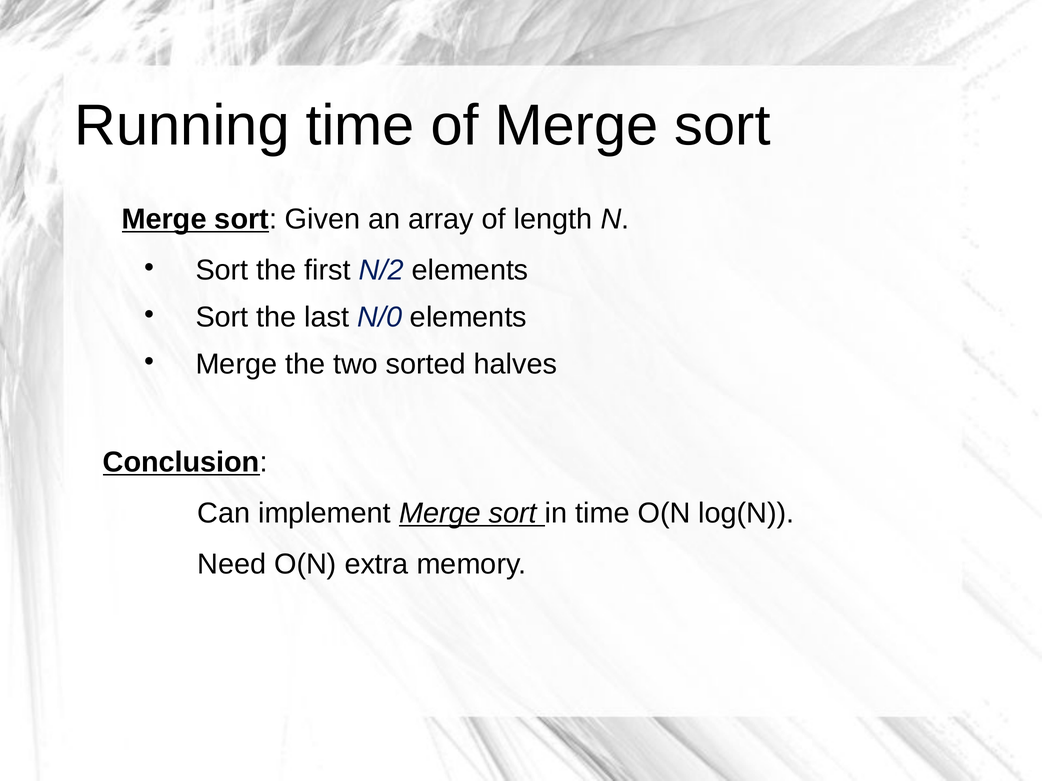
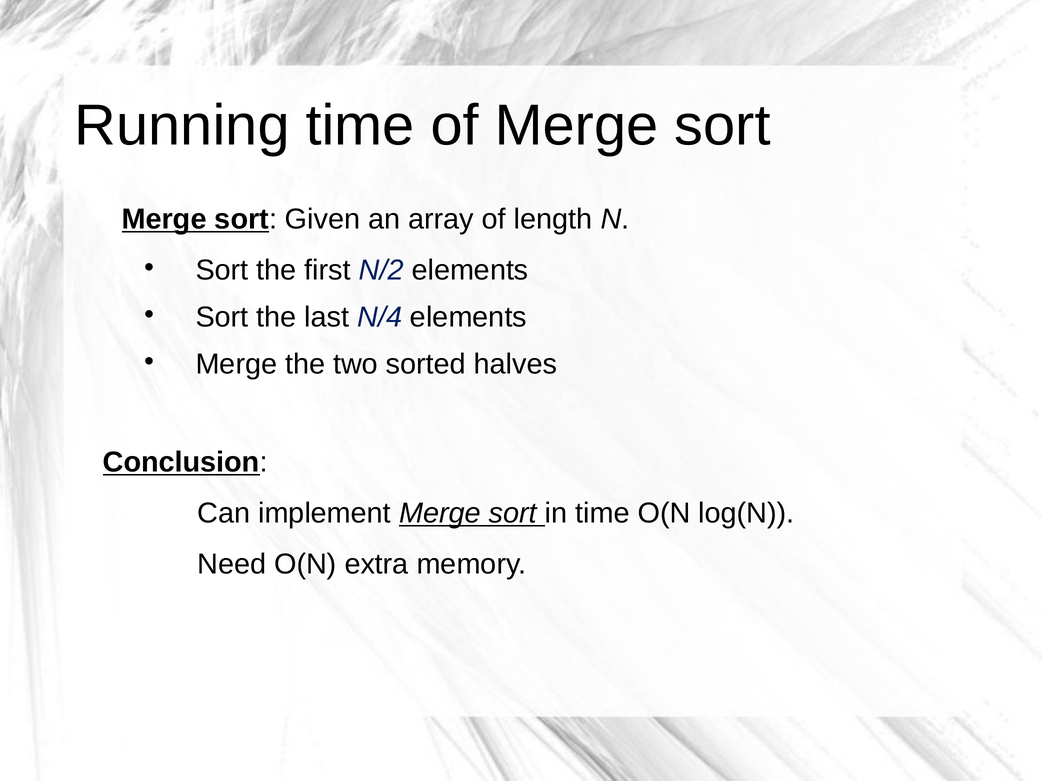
N/0: N/0 -> N/4 (380, 317)
